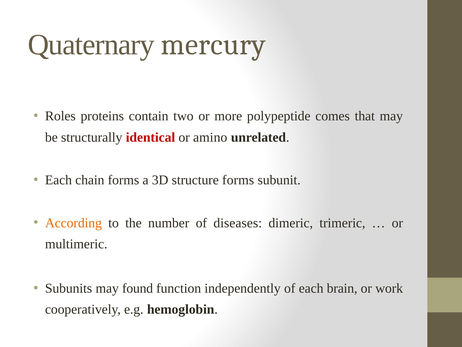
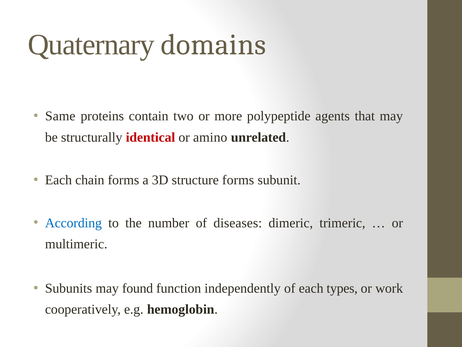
mercury: mercury -> domains (213, 45)
Roles: Roles -> Same (60, 116)
comes: comes -> agents (333, 116)
According colour: orange -> blue (73, 223)
brain: brain -> types (342, 288)
